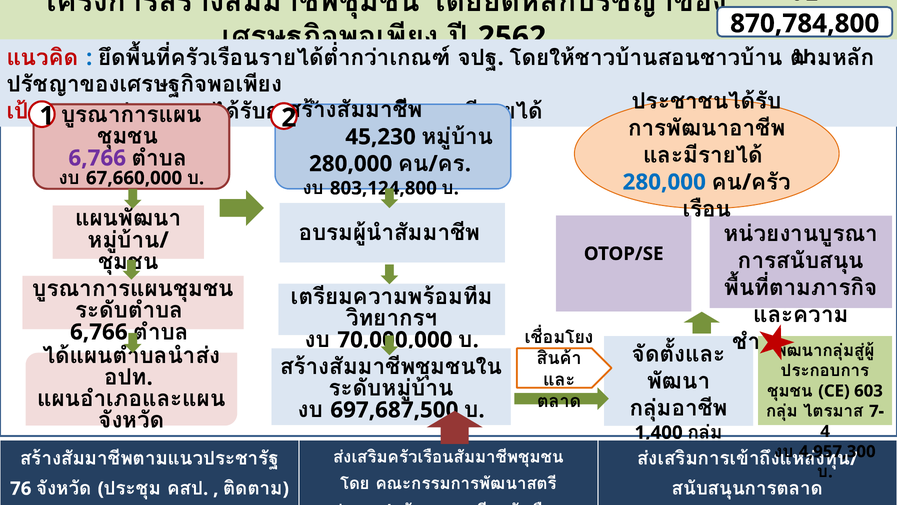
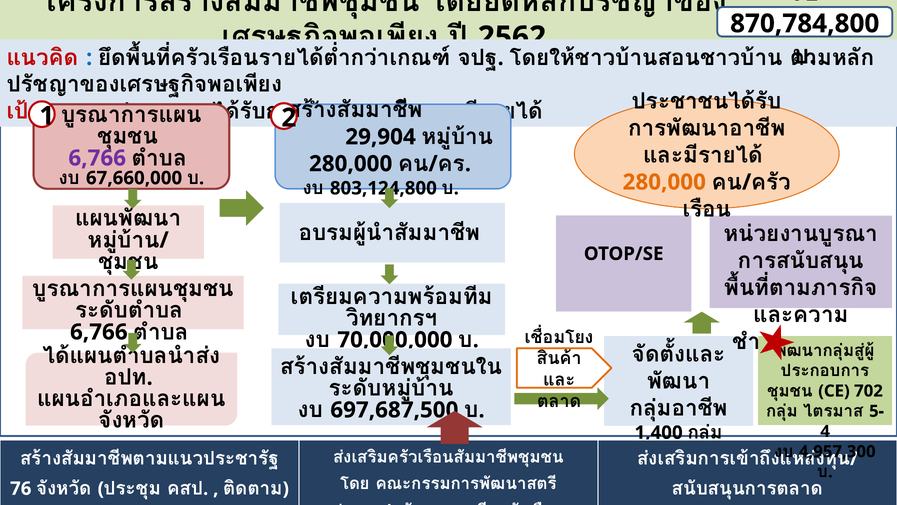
45,230: 45,230 -> 29,904 (381, 137)
280,000 colour: blue -> orange (664, 182)
603: 603 -> 702 (868, 391)
7-: 7- -> 5- (877, 411)
